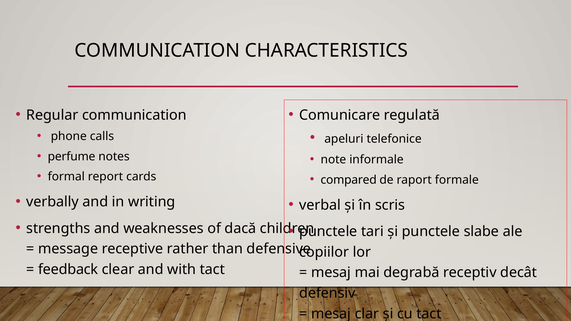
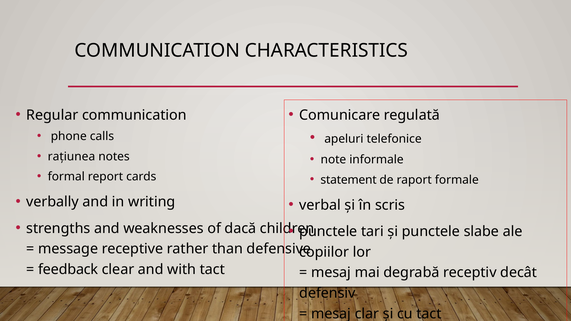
perfume: perfume -> rațiunea (71, 157)
compared: compared -> statement (349, 180)
